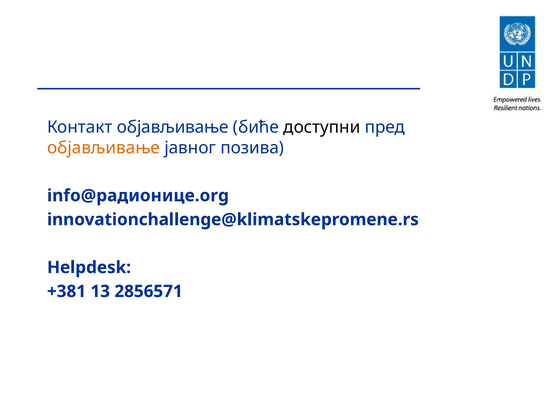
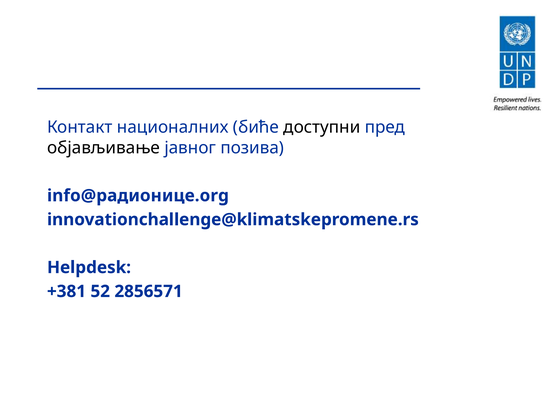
Контакт објављивање: објављивање -> националних (173, 127)
објављивање colour: orange -> black (104, 148)
13: 13 -> 52 (100, 291)
